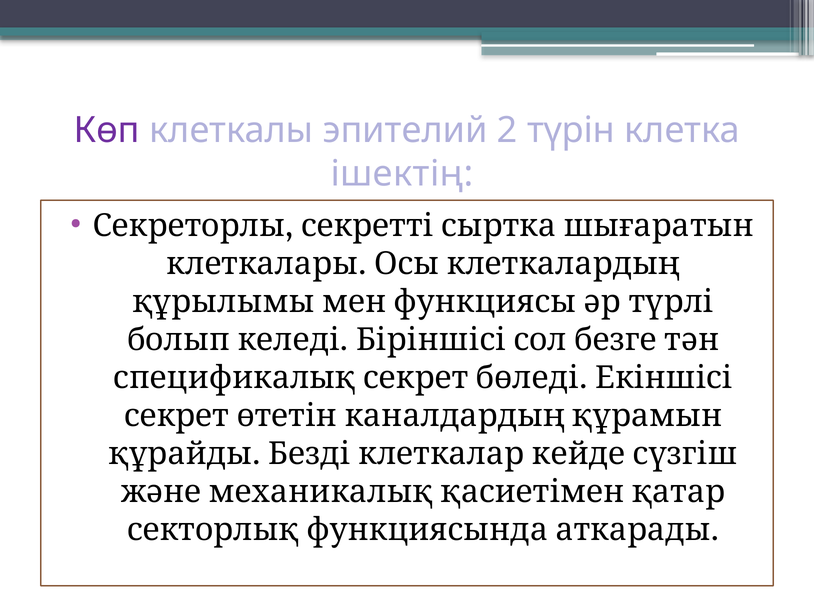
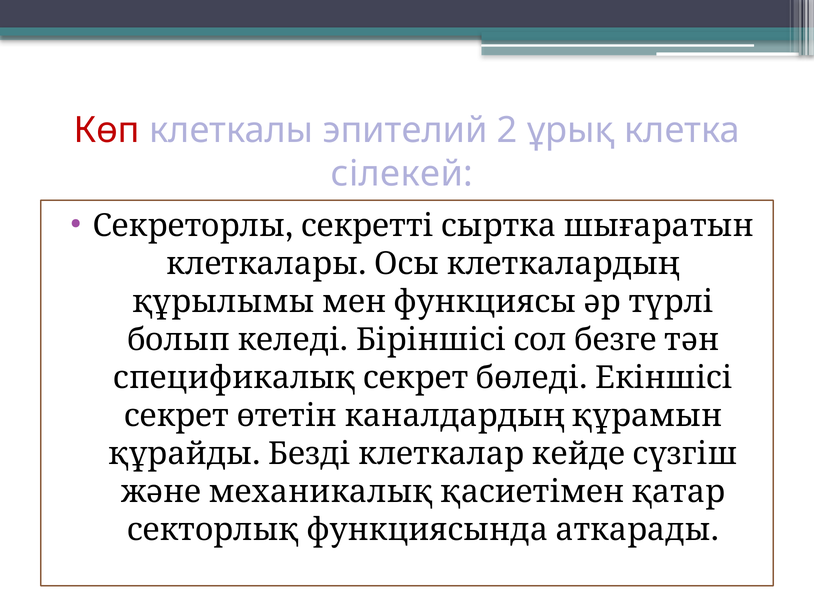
Көп colour: purple -> red (107, 130)
түрін: түрін -> ұрық (571, 130)
ішектің: ішектің -> сілекей (402, 173)
